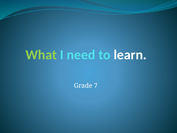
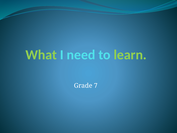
learn colour: white -> light green (130, 55)
